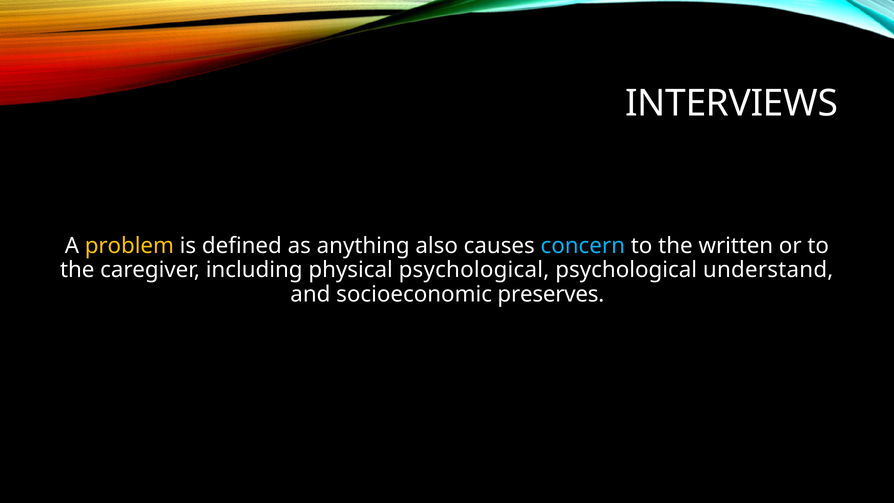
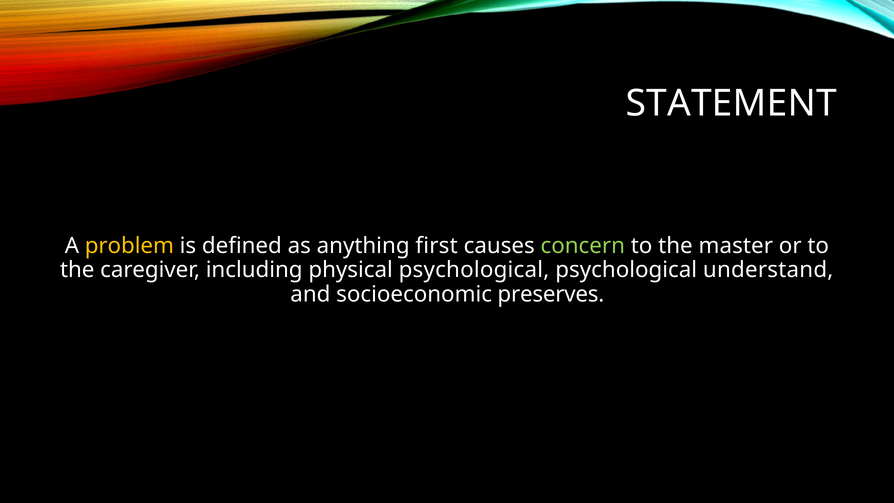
INTERVIEWS: INTERVIEWS -> STATEMENT (731, 103)
also: also -> first (437, 246)
concern colour: light blue -> light green (583, 246)
written: written -> master (736, 246)
